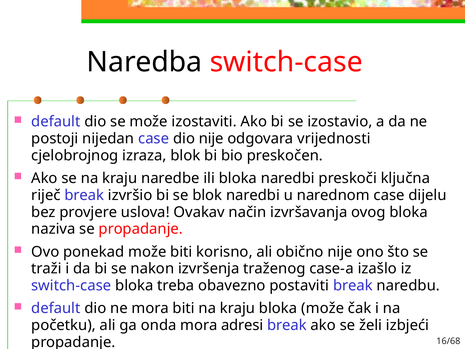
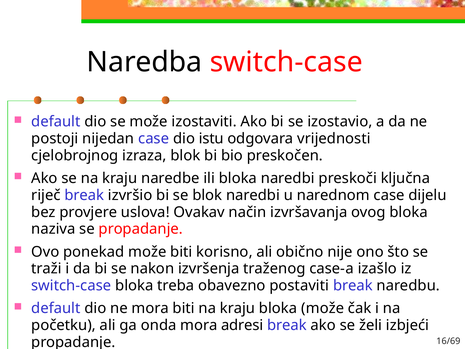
dio nije: nije -> istu (211, 139)
16/68: 16/68 -> 16/69 (448, 341)
